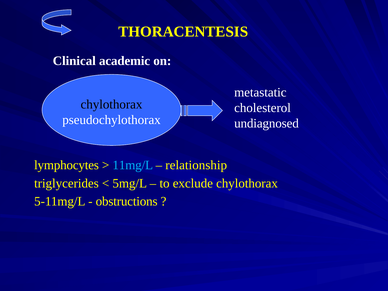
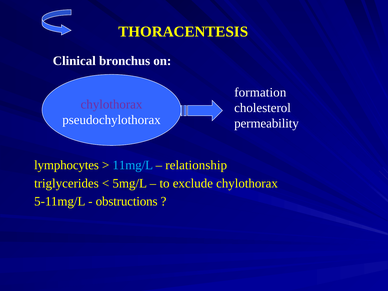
academic: academic -> bronchus (125, 61)
metastatic: metastatic -> formation (260, 92)
chylothorax colour: black -> purple (112, 104)
undiagnosed: undiagnosed -> permeability (266, 123)
